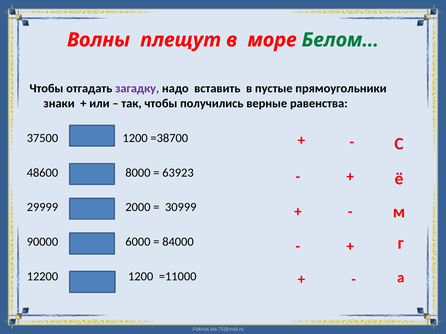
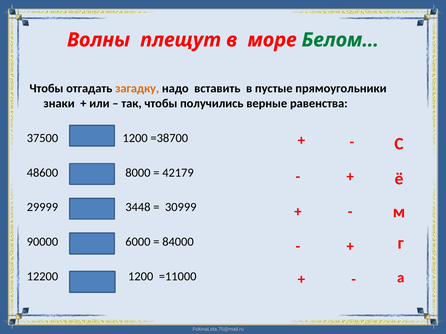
загадку colour: purple -> orange (137, 89)
63923: 63923 -> 42179 (178, 173)
2000: 2000 -> 3448 (138, 208)
